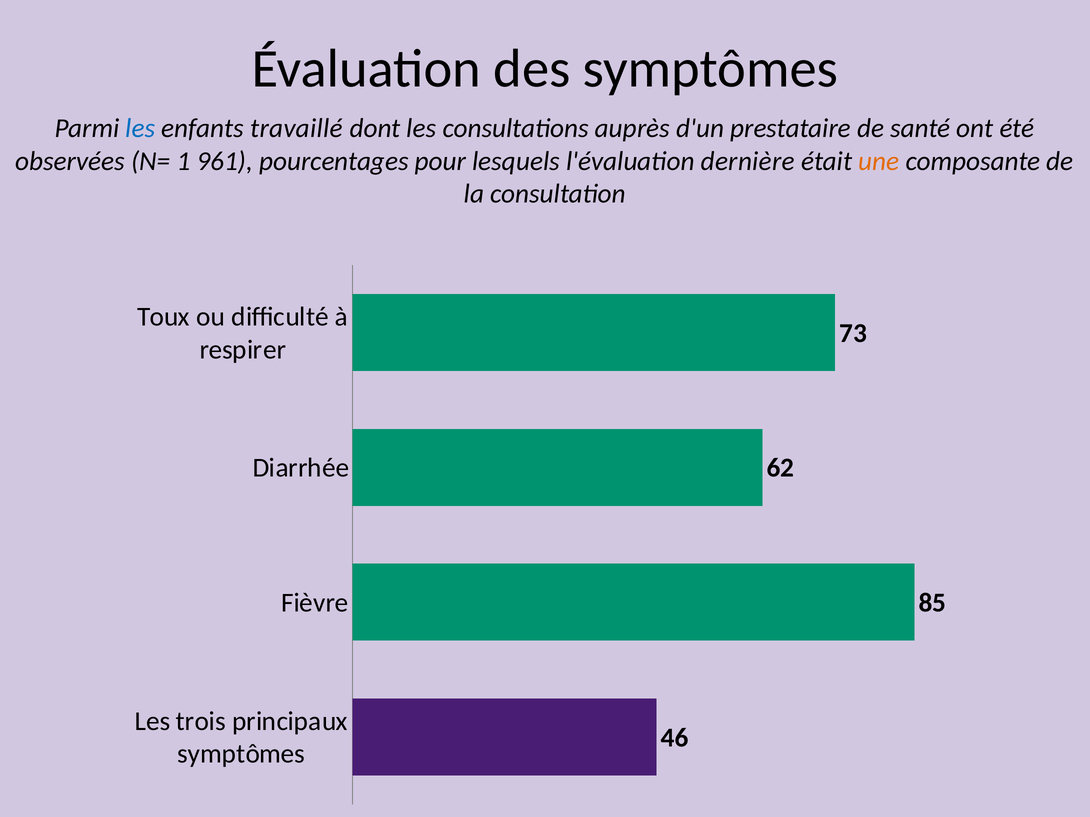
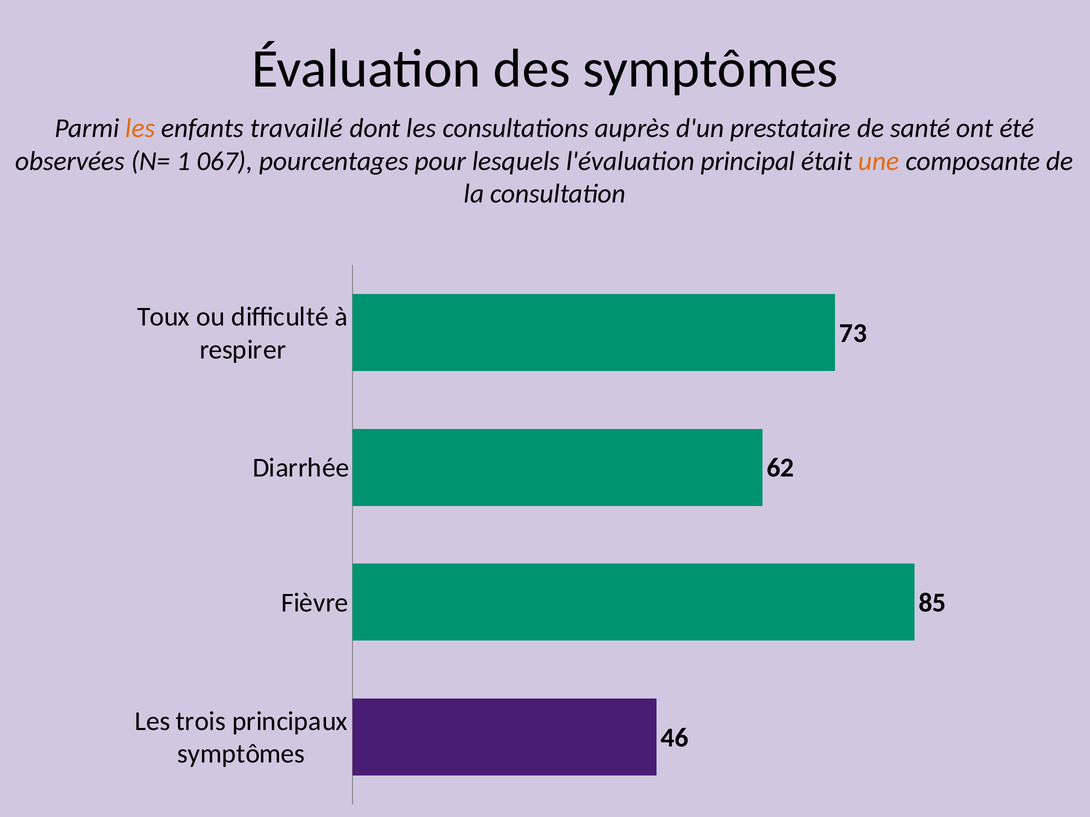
les colour: blue -> orange (140, 129)
961: 961 -> 067 (225, 161)
dernière: dernière -> principal (748, 161)
